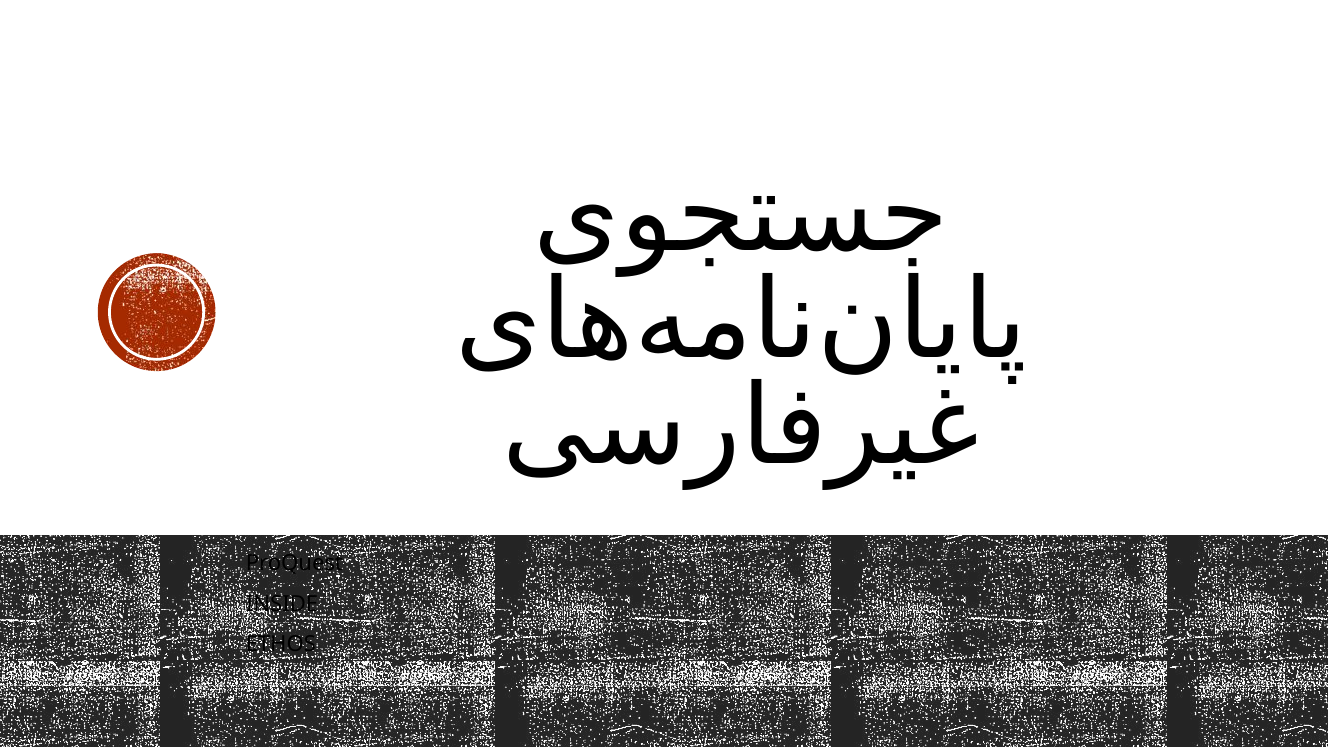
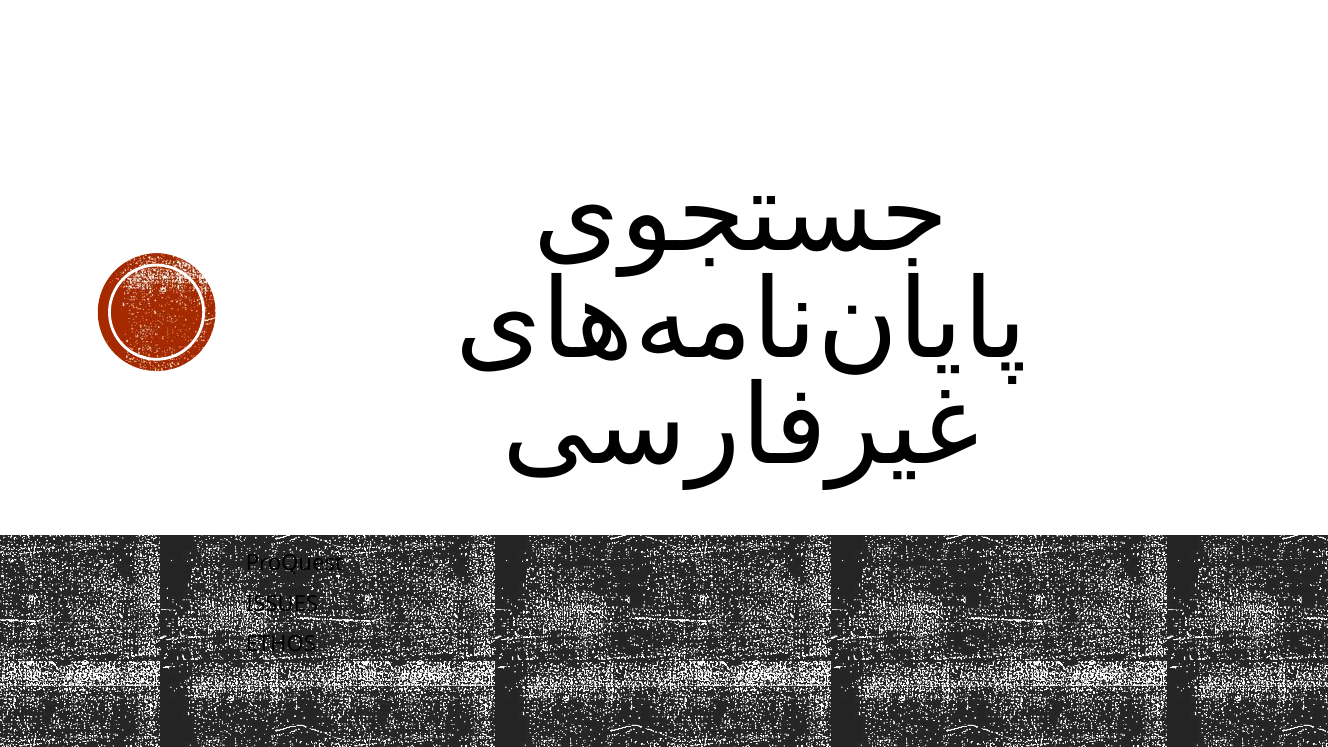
INSIDE: INSIDE -> ISSUES (282, 604)
